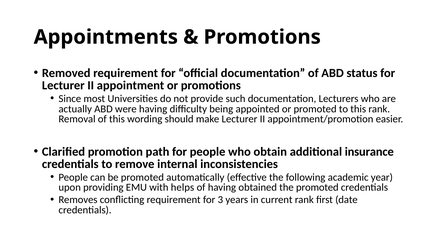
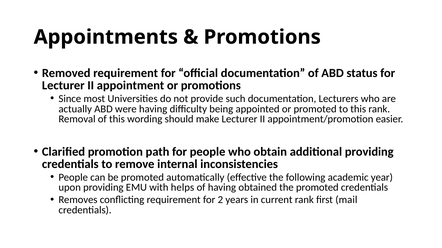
additional insurance: insurance -> providing (369, 152)
3: 3 -> 2 (220, 200)
date: date -> mail (346, 200)
